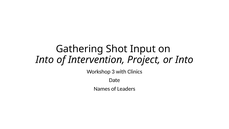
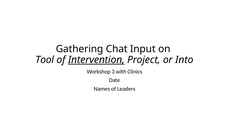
Shot: Shot -> Chat (117, 49)
Into: Into -> Tool (45, 60)
Intervention underline: none -> present (96, 60)
